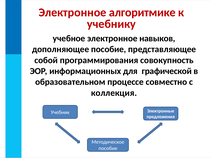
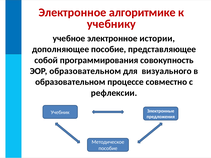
навыков: навыков -> истории (157, 38)
ЭОР информационных: информационных -> образовательном (85, 71)
графической: графической -> визуального (167, 71)
коллекция: коллекция -> рефлексии (114, 93)
